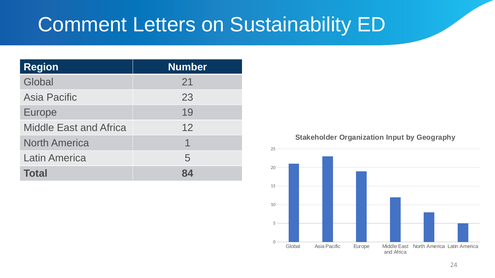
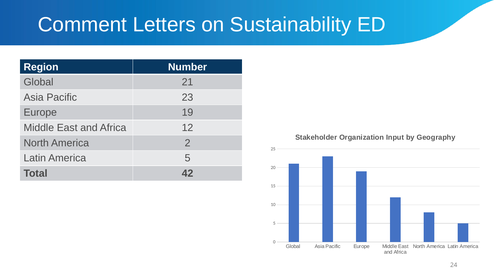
1: 1 -> 2 (188, 143)
84: 84 -> 42 (188, 174)
